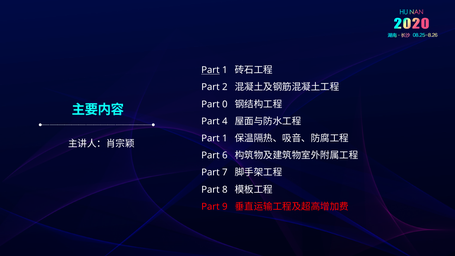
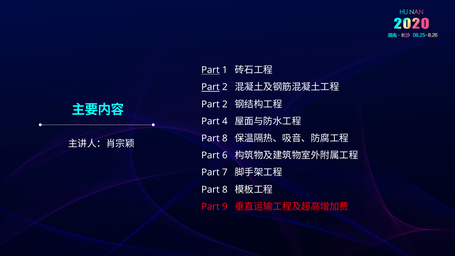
Part underline: none -> present (210, 87)
0: 0 -> 2 (225, 104)
1: 1 -> 8 (225, 138)
